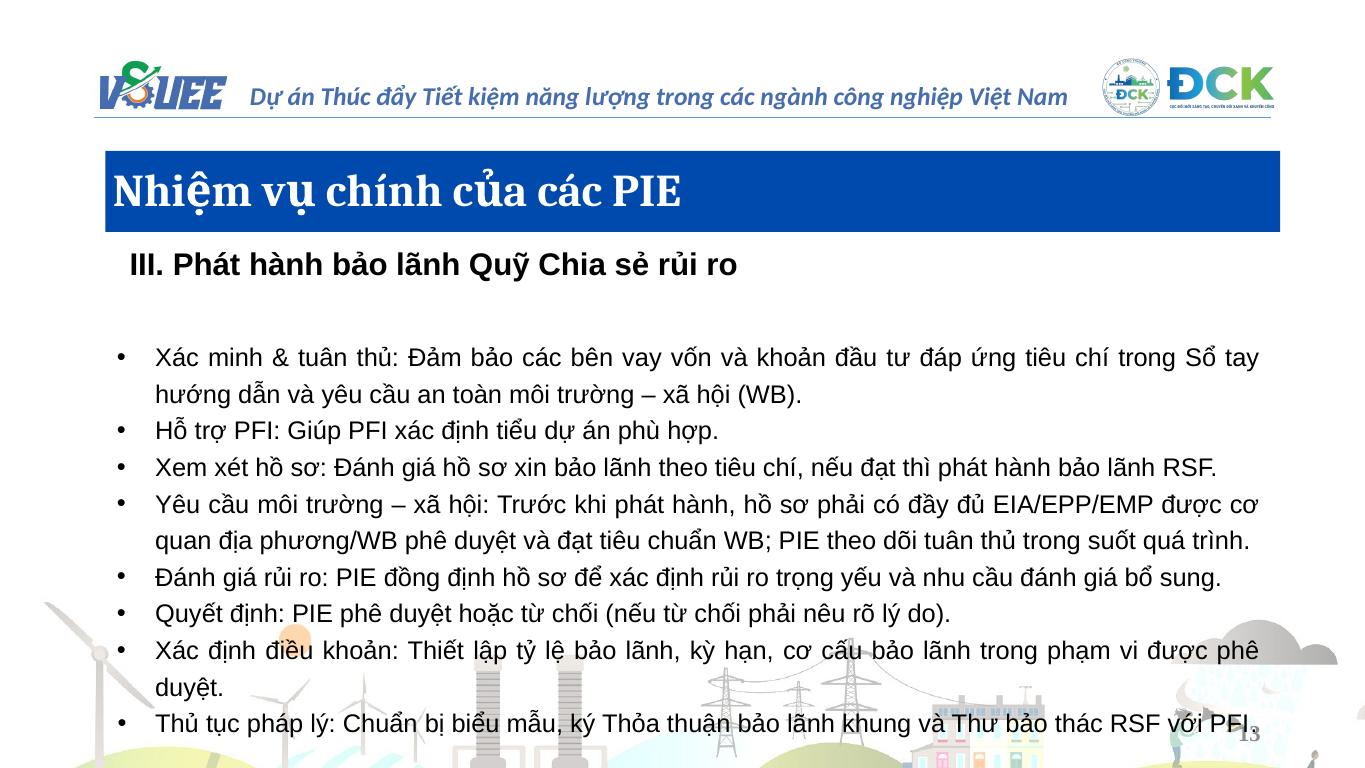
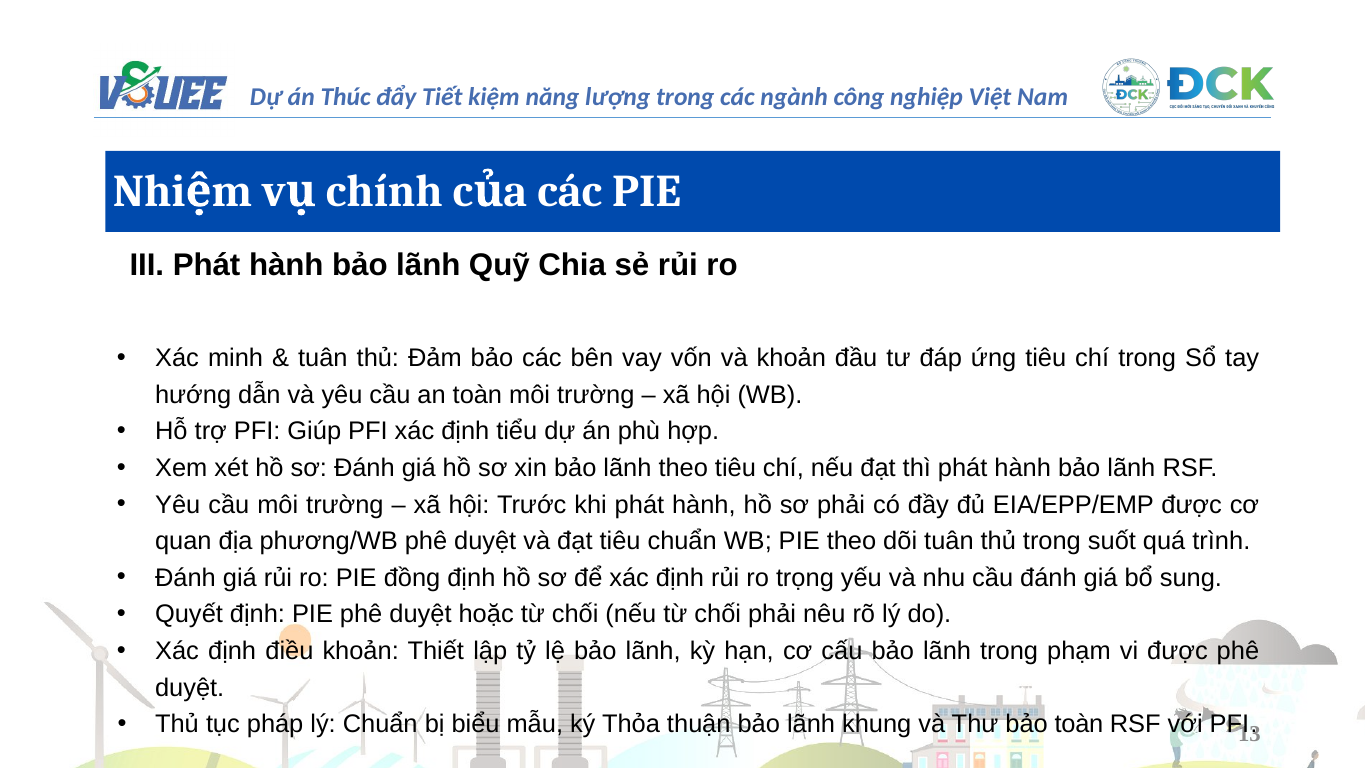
bảo thác: thác -> toàn (1079, 724)
